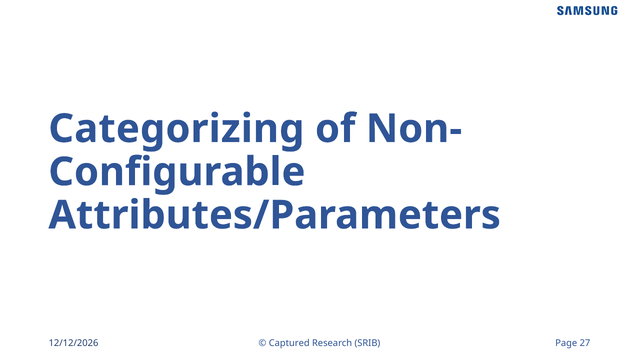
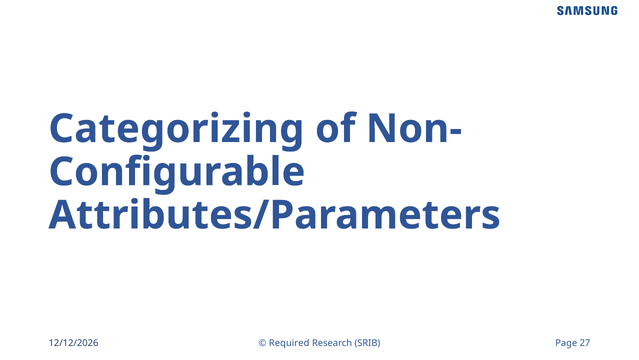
Captured: Captured -> Required (289, 343)
